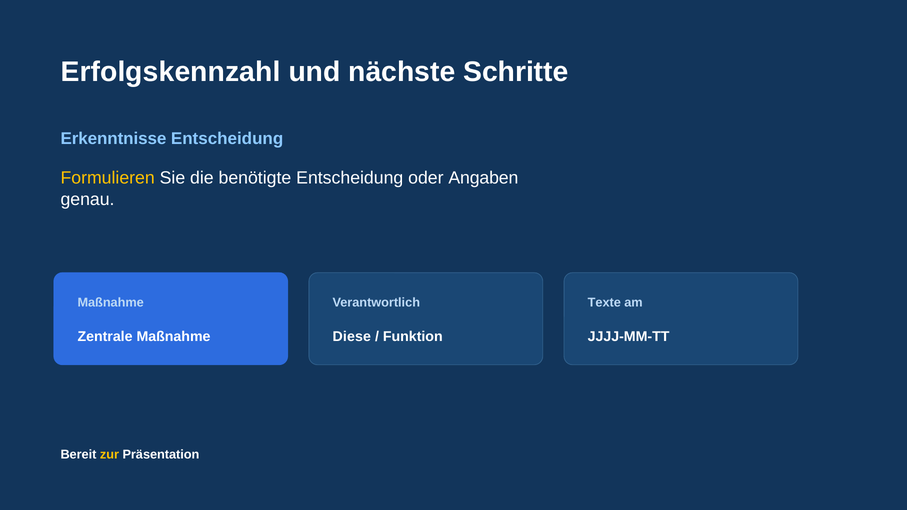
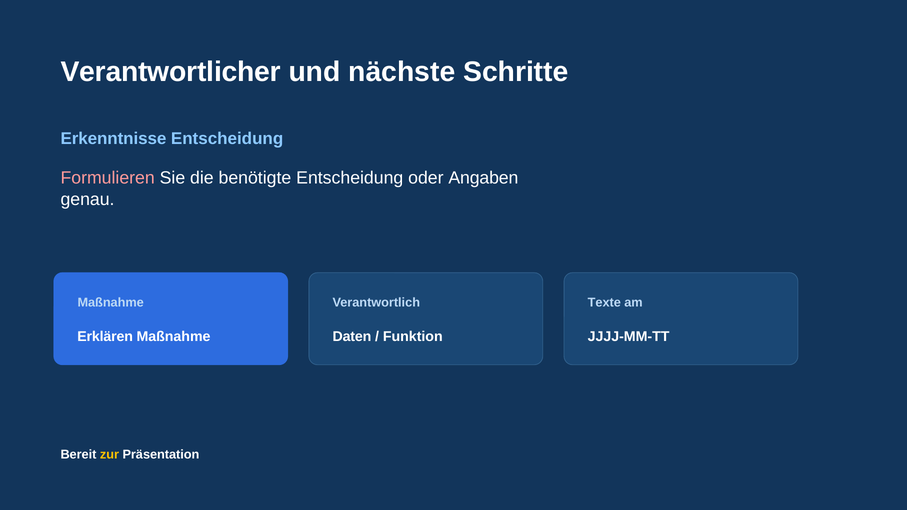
Erfolgskennzahl: Erfolgskennzahl -> Verantwortlicher (171, 72)
Formulieren colour: yellow -> pink (108, 178)
Zentrale: Zentrale -> Erklären (105, 337)
Diese: Diese -> Daten (352, 337)
